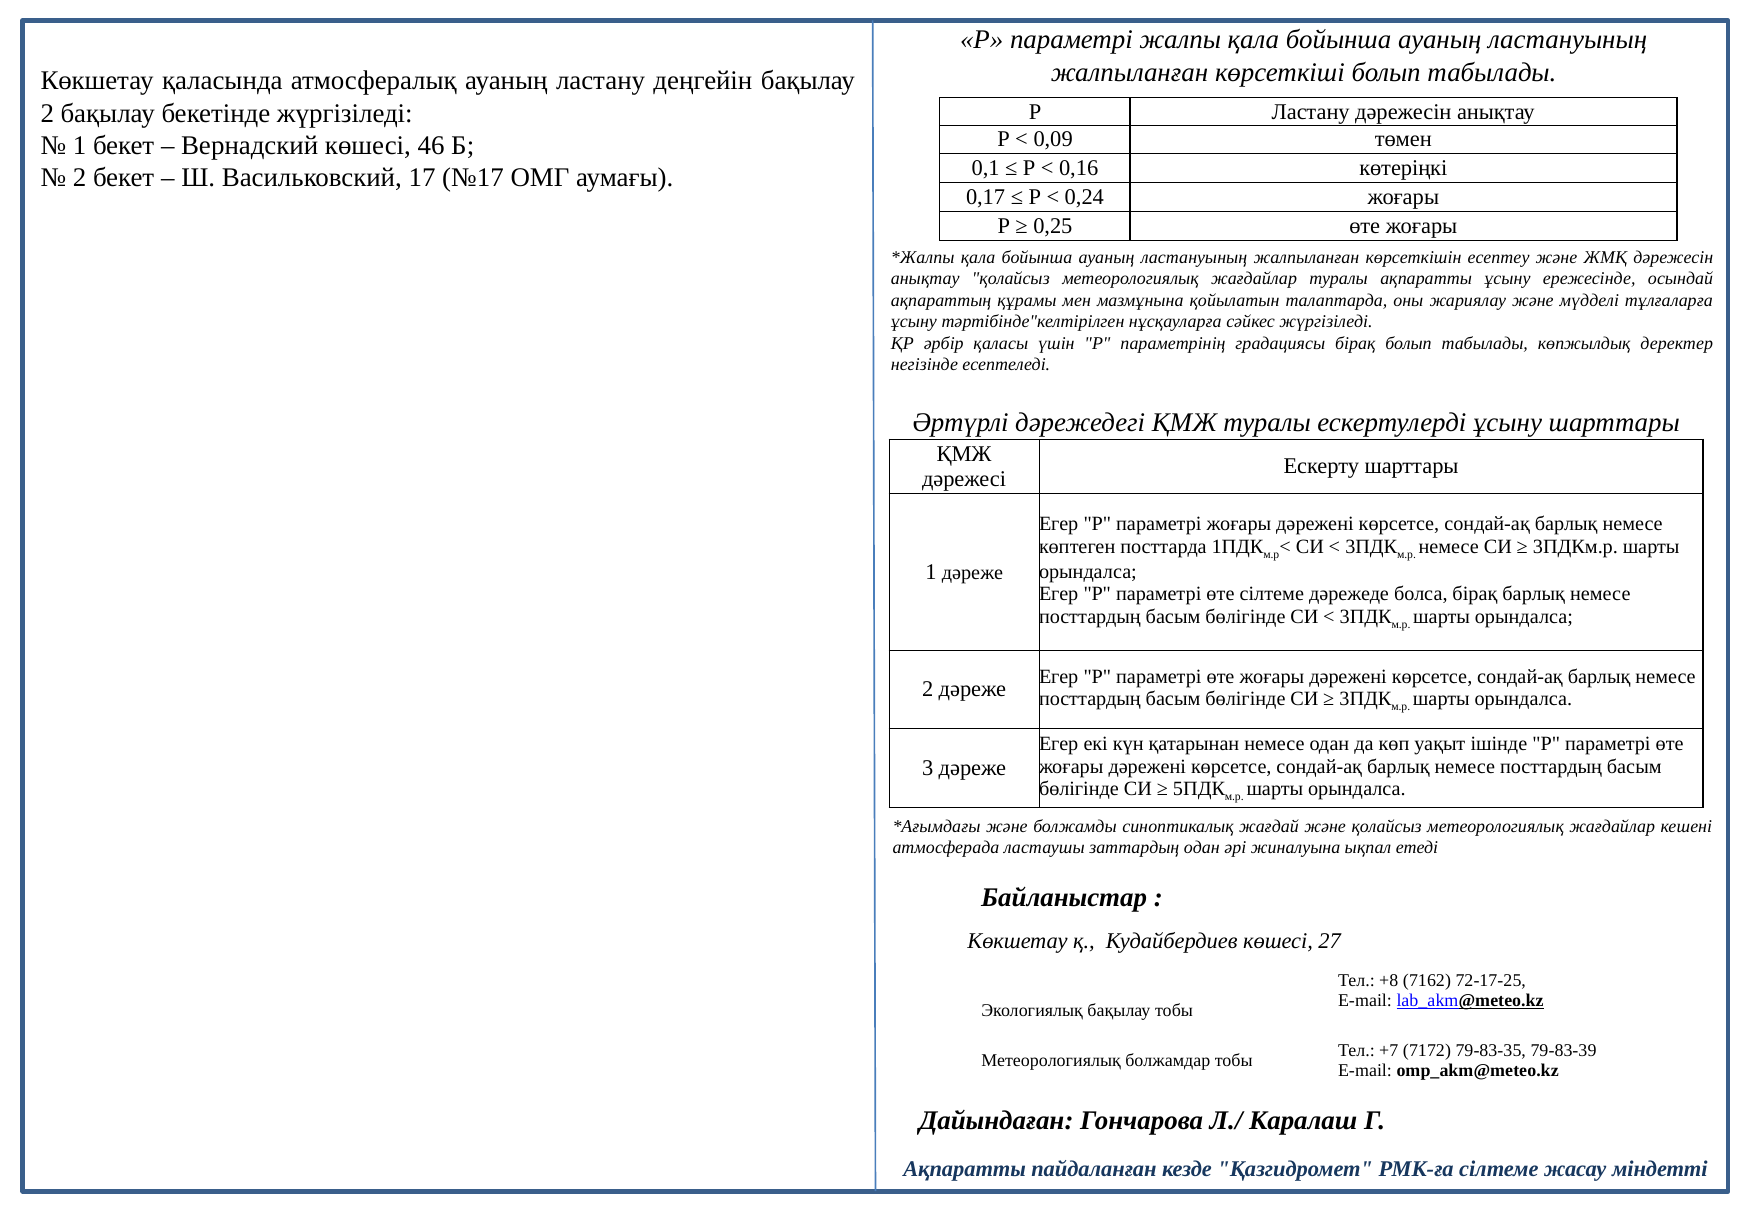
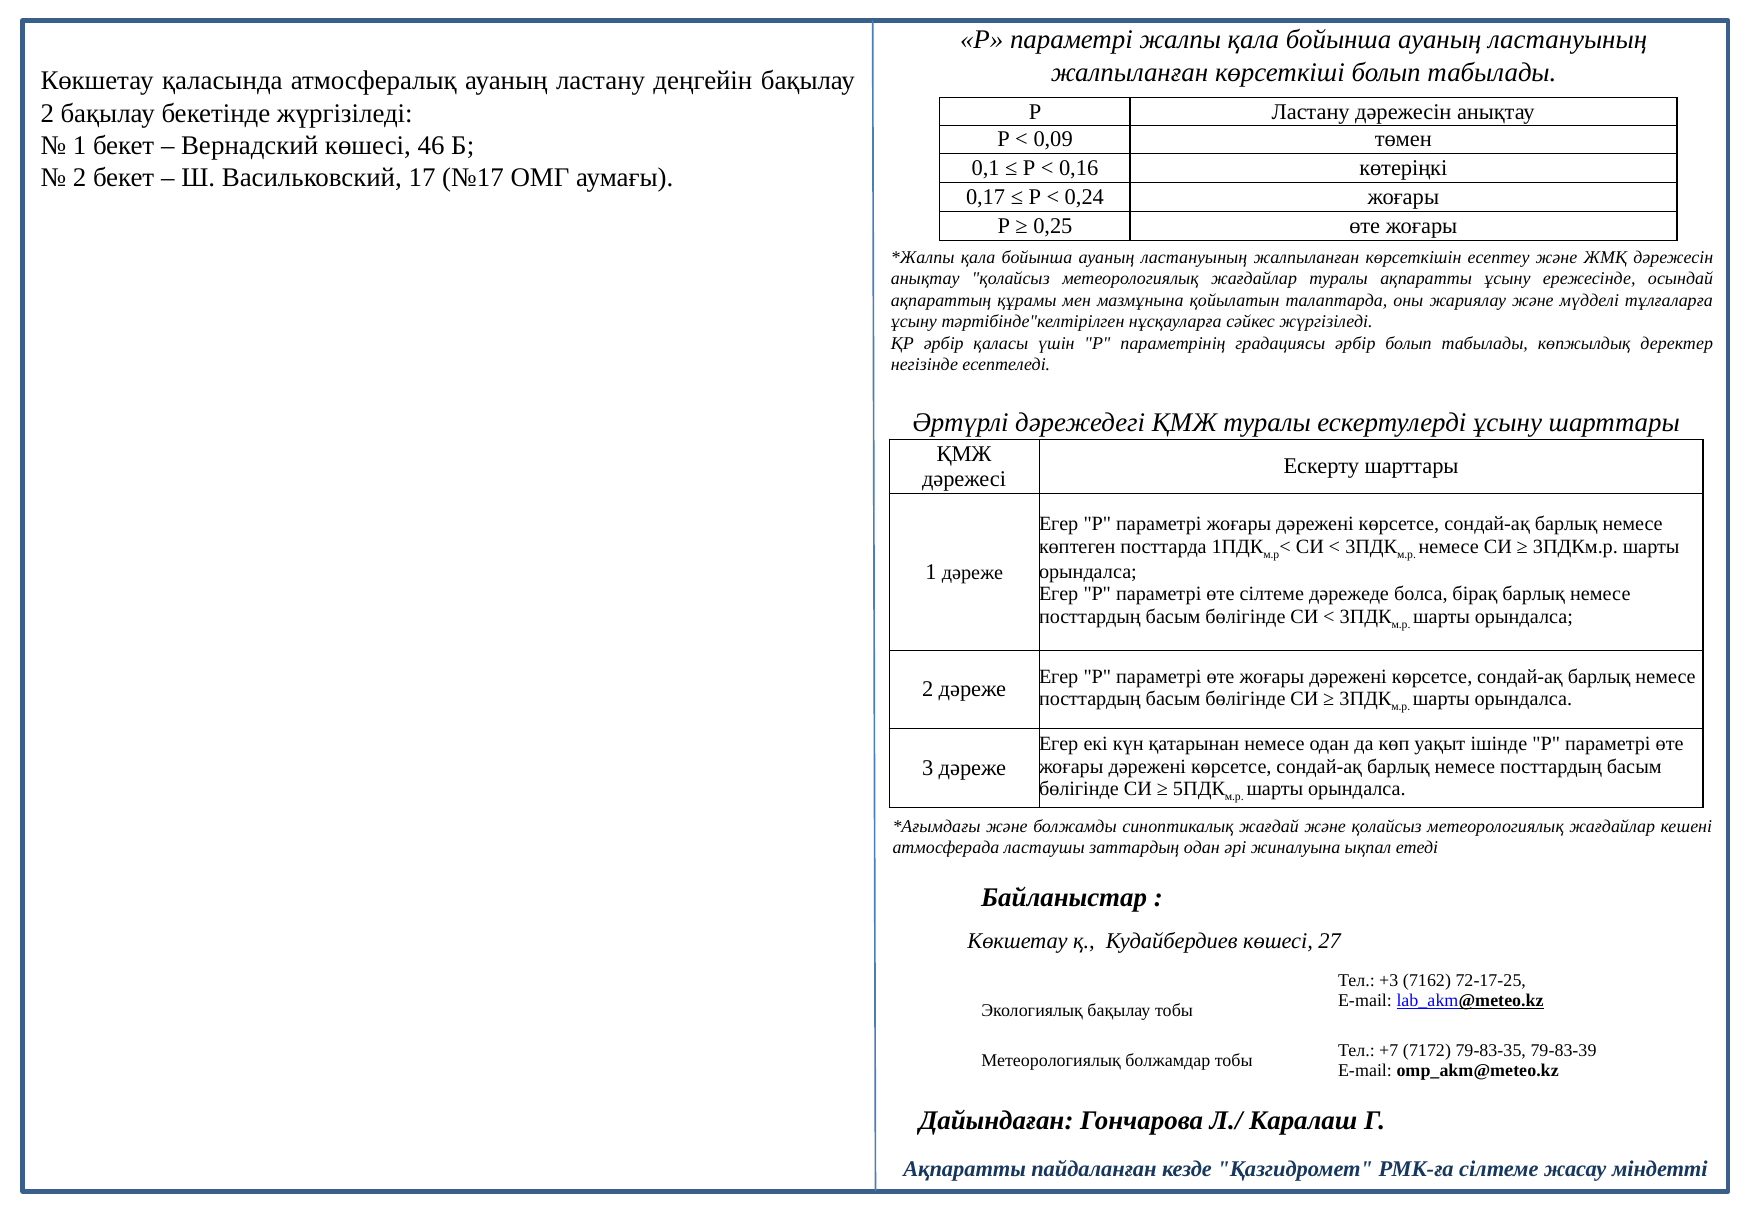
градациясы бірақ: бірақ -> әрбір (1355, 343)
+8: +8 -> +3 (1389, 981)
